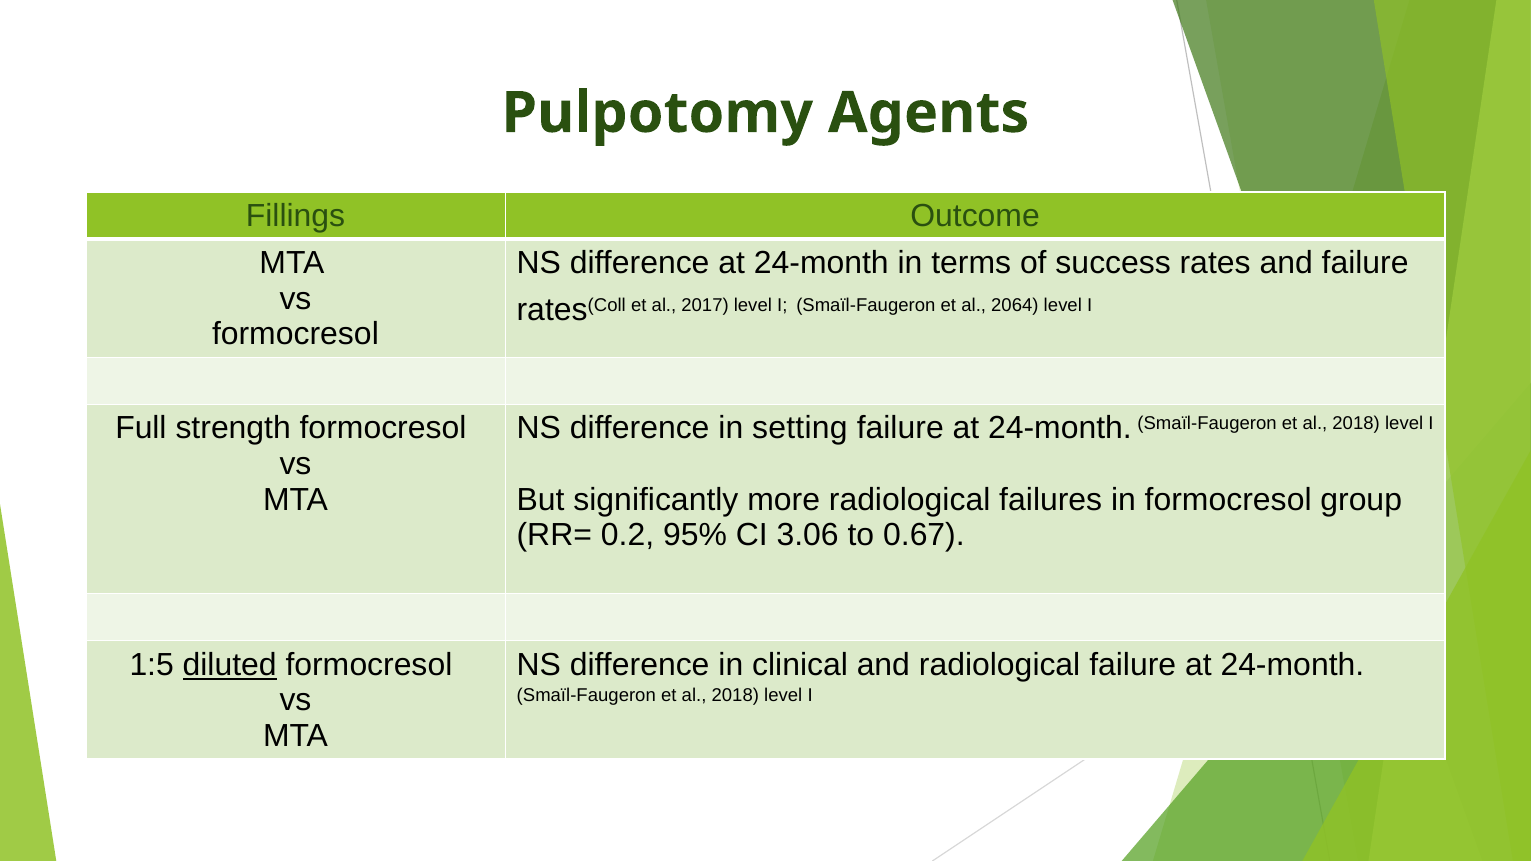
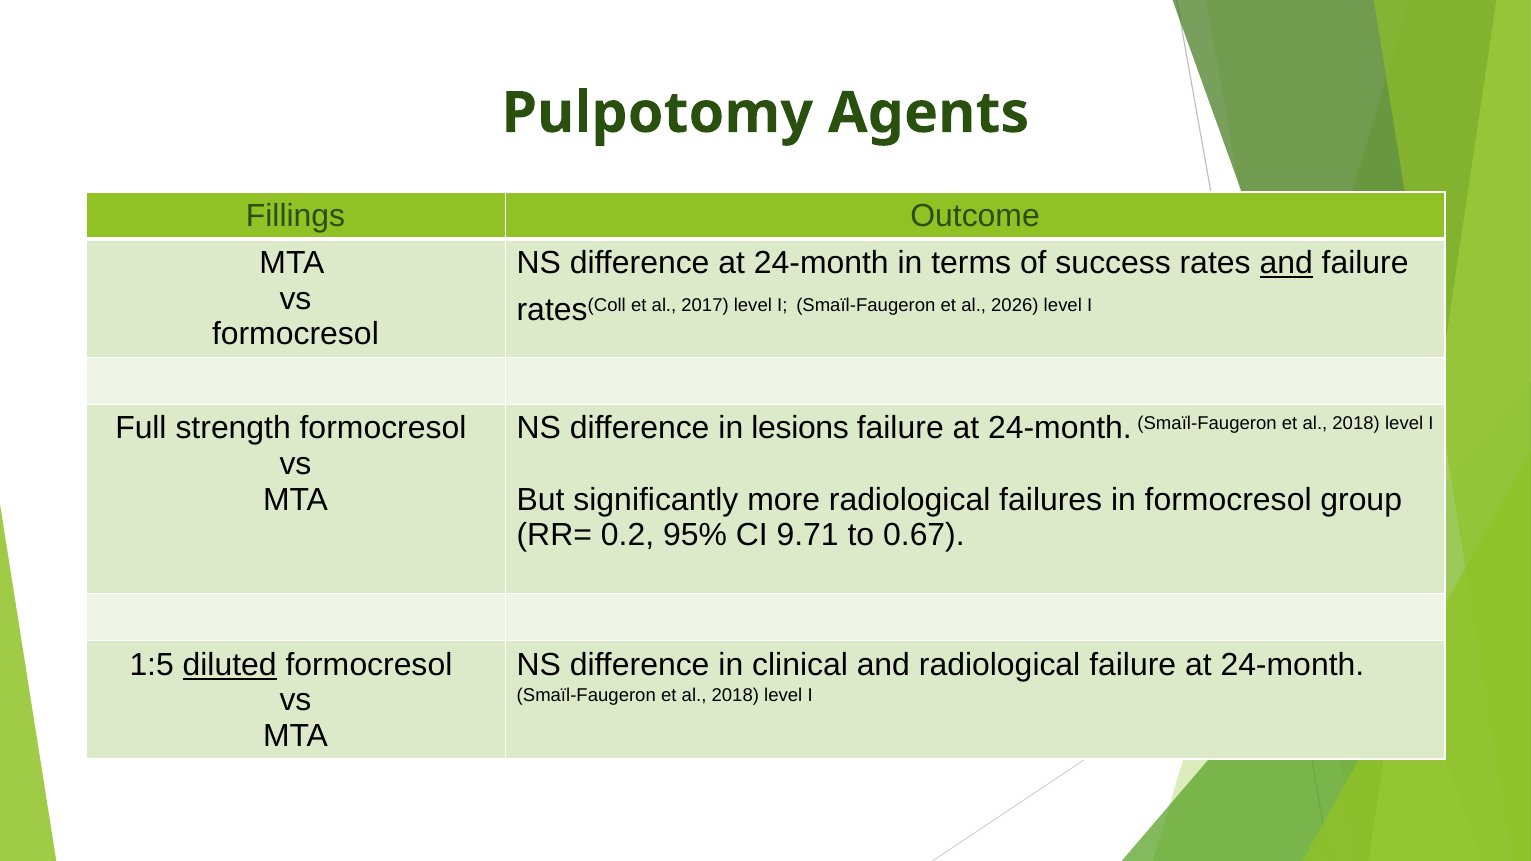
and underline: none -> present (1286, 263)
2064: 2064 -> 2026 (1015, 305)
setting: setting -> lesions (800, 428)
3.06: 3.06 -> 9.71 (808, 535)
